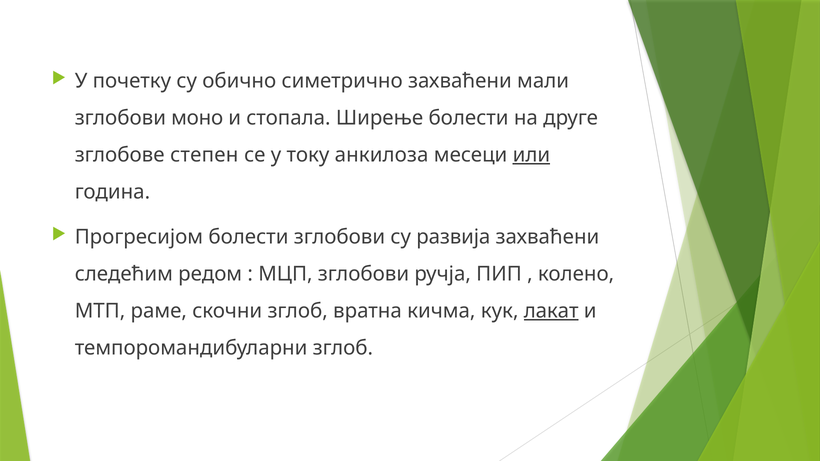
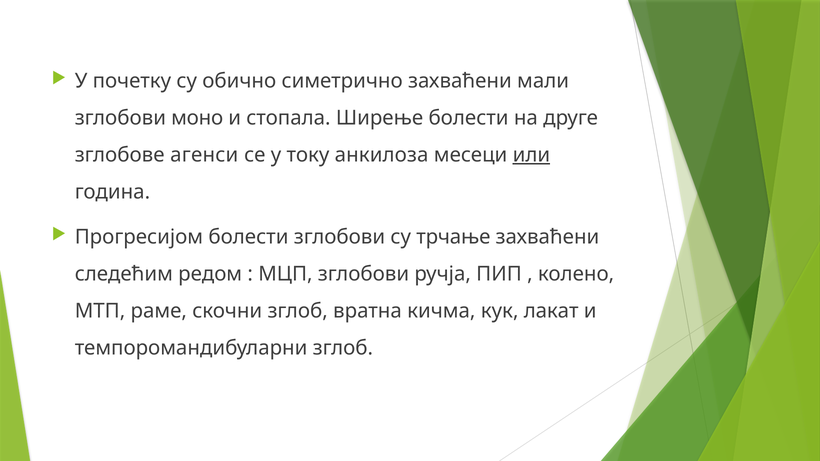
степен: степен -> агенси (204, 155)
развија: развија -> трчање (453, 237)
лакат underline: present -> none (551, 311)
